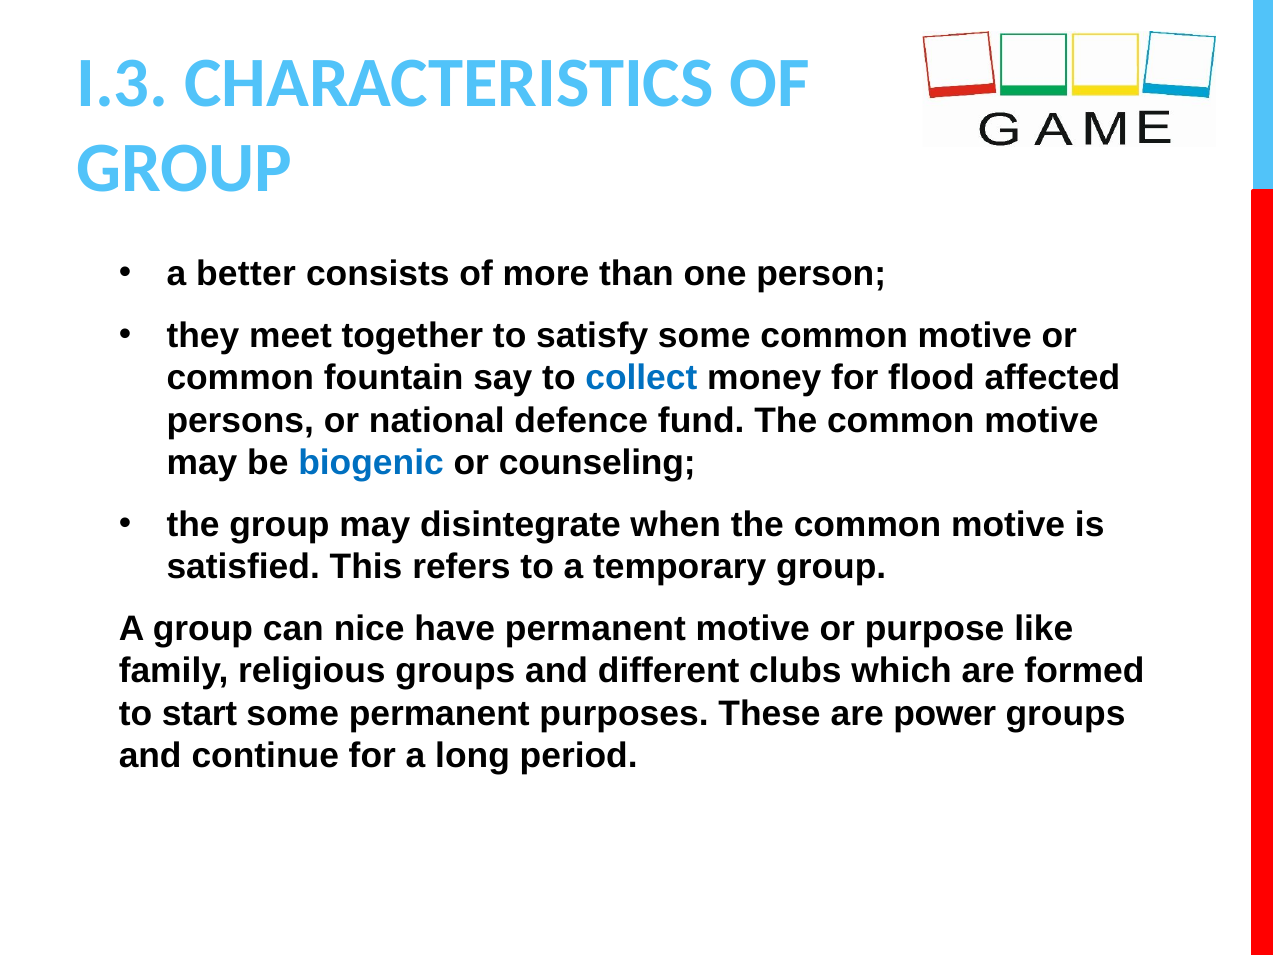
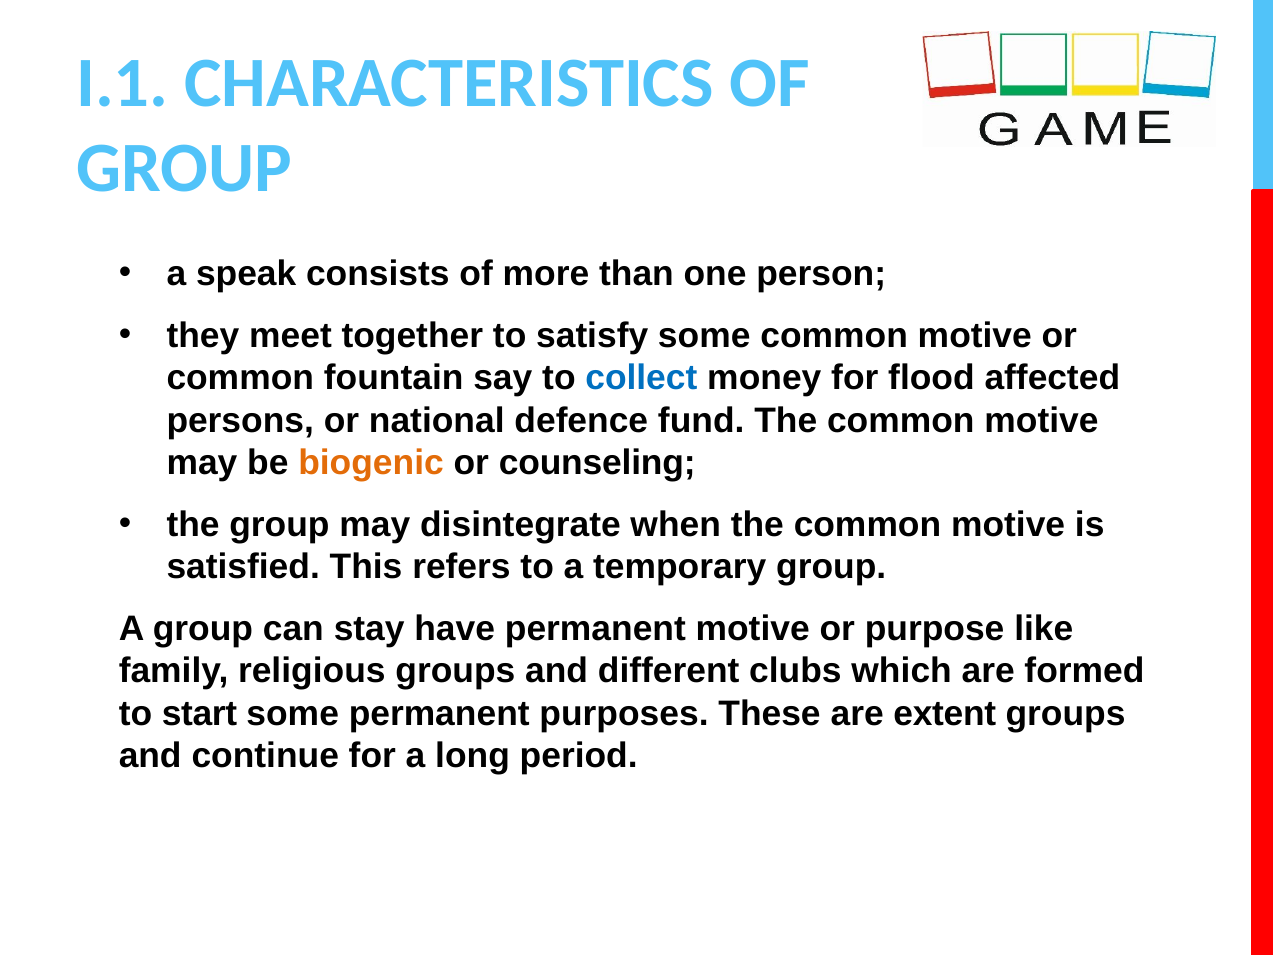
I.3: I.3 -> I.1 (122, 84)
better: better -> speak (246, 274)
biogenic colour: blue -> orange (371, 463)
nice: nice -> stay (369, 628)
power: power -> extent (945, 713)
